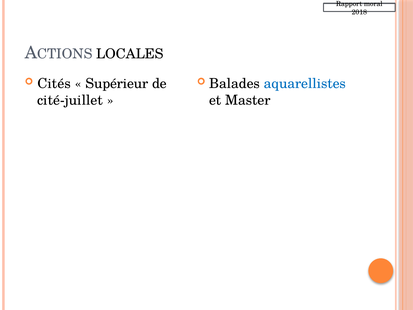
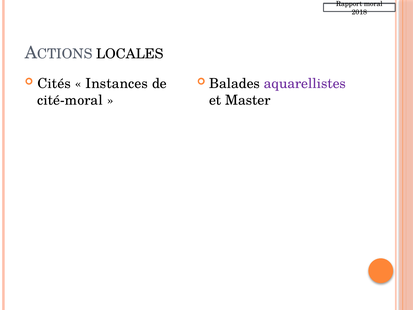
Supérieur: Supérieur -> Instances (117, 84)
aquarellistes colour: blue -> purple (305, 84)
cité-juillet: cité-juillet -> cité-moral (70, 100)
